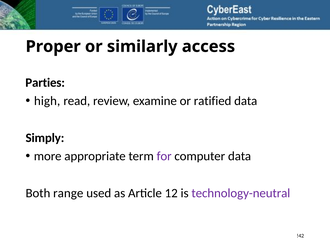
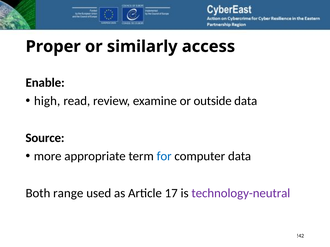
Parties: Parties -> Enable (45, 83)
ratified: ratified -> outside (213, 101)
Simply: Simply -> Source (45, 138)
for colour: purple -> blue (164, 157)
12: 12 -> 17 (171, 193)
